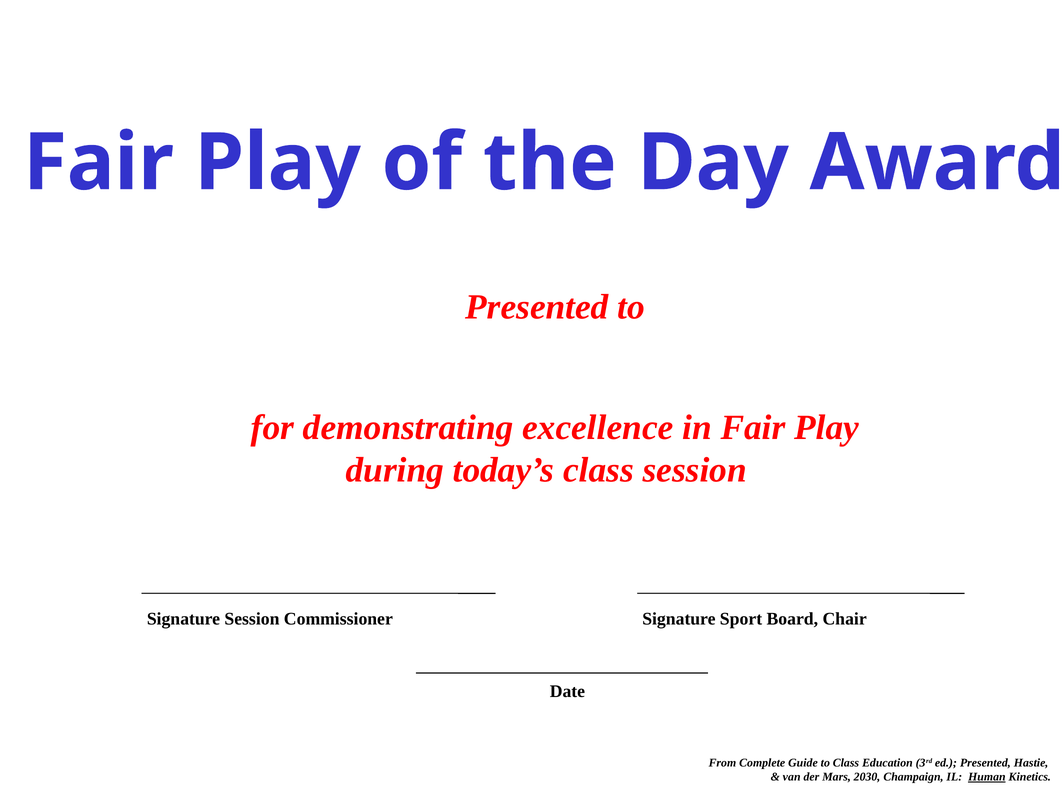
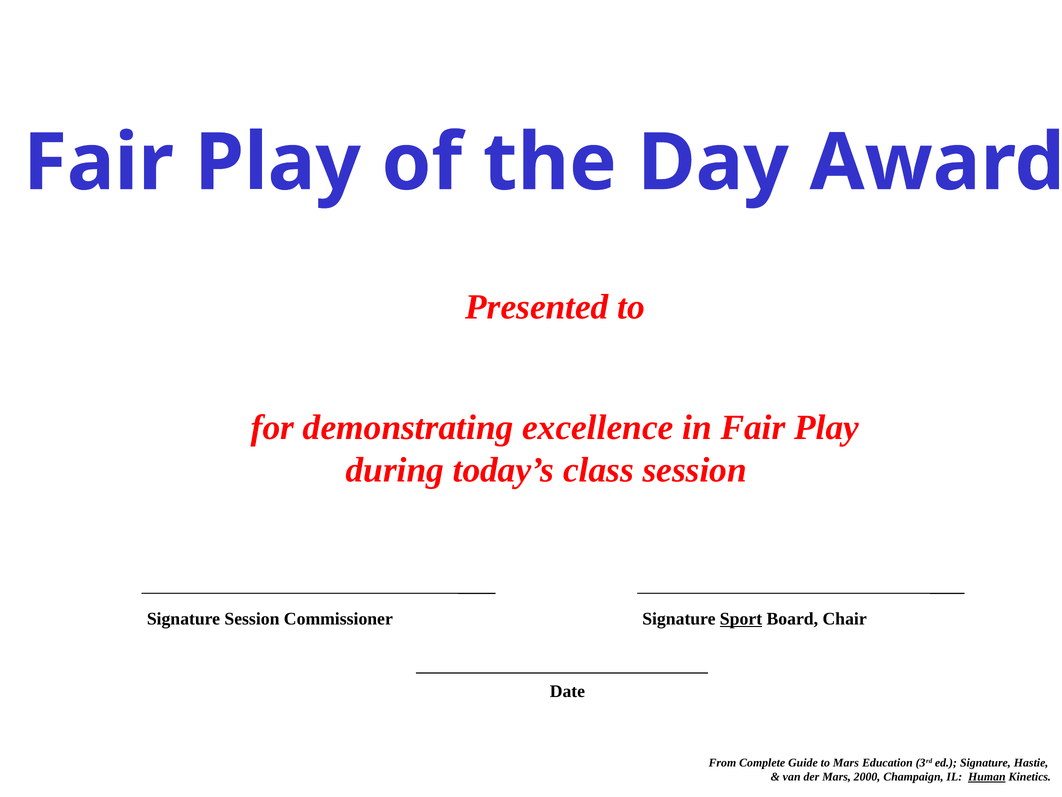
Sport underline: none -> present (741, 619)
to Class: Class -> Mars (846, 762)
ed Presented: Presented -> Signature (985, 762)
2030: 2030 -> 2000 (867, 776)
